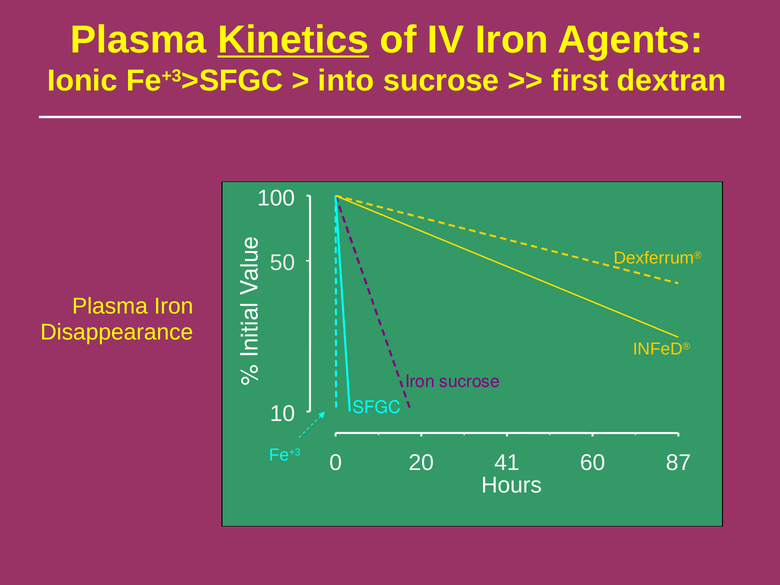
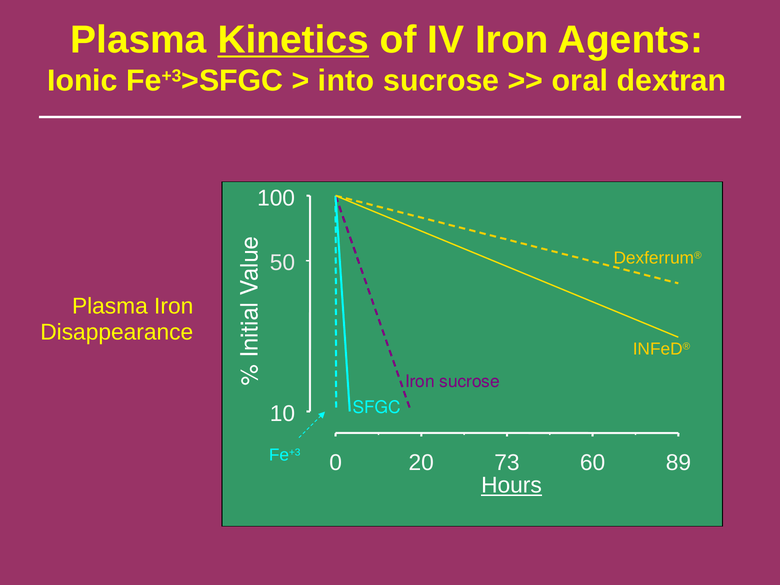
first: first -> oral (580, 81)
41: 41 -> 73 (507, 463)
87: 87 -> 89 (678, 463)
Hours underline: none -> present (511, 485)
